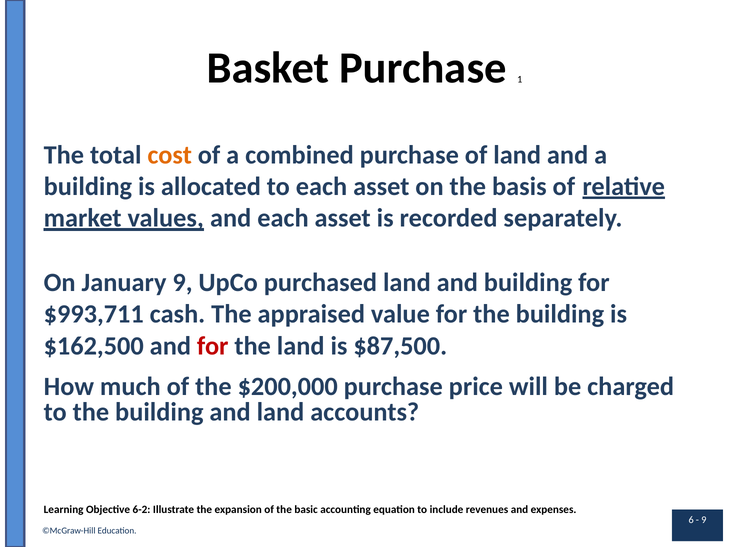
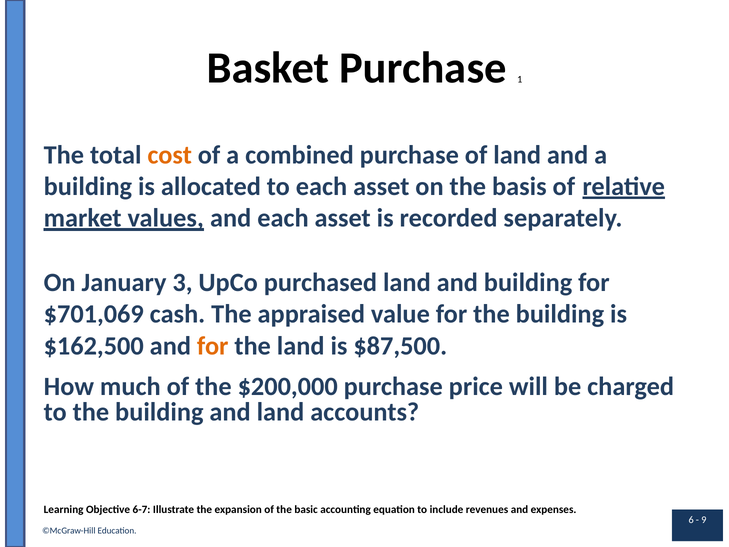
January 9: 9 -> 3 (182, 283)
$993,711: $993,711 -> $701,069 (94, 314)
for colour: red -> orange (213, 346)
6-2: 6-2 -> 6-7 (142, 509)
